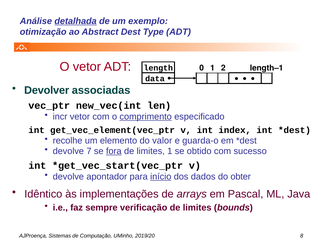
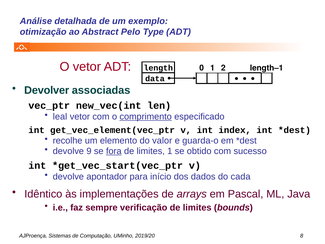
detalhada underline: present -> none (76, 21)
Dest: Dest -> Pelo (131, 32)
incr: incr -> leal (60, 117)
7: 7 -> 9 (89, 151)
início underline: present -> none (161, 176)
obter: obter -> cada (241, 176)
